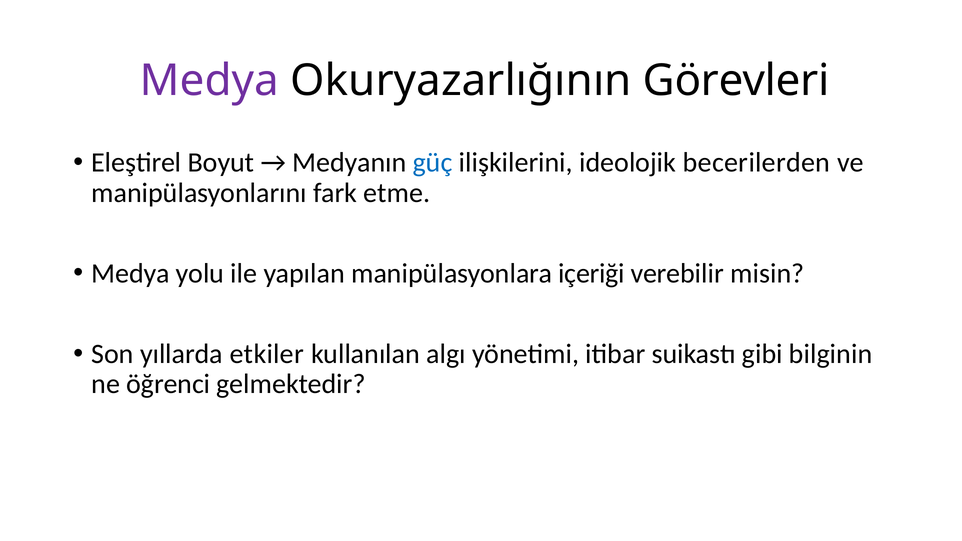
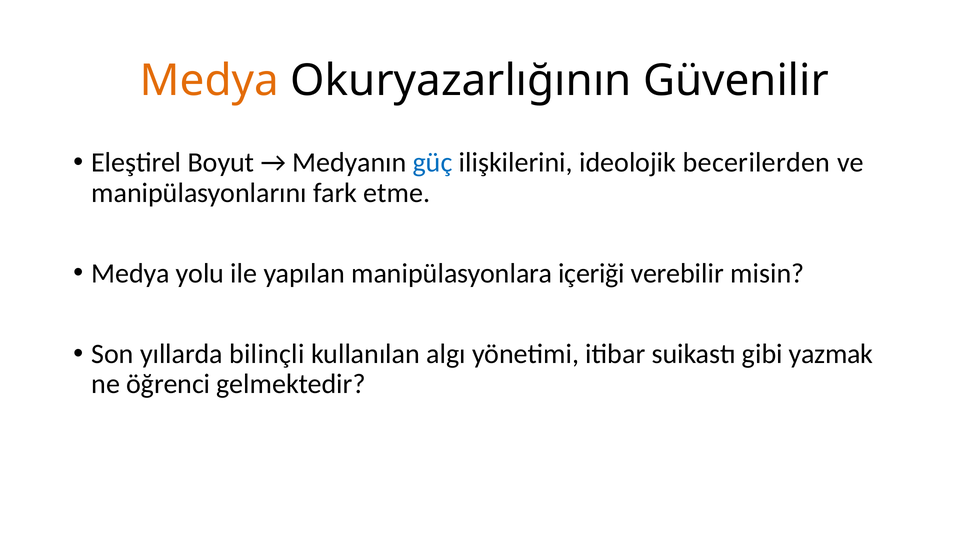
Medya colour: purple -> orange (209, 81)
Görevleri: Görevleri -> Güvenilir (736, 81)
etkiler: etkiler -> bilinçli (267, 354)
bilginin: bilginin -> yazmak (831, 354)
